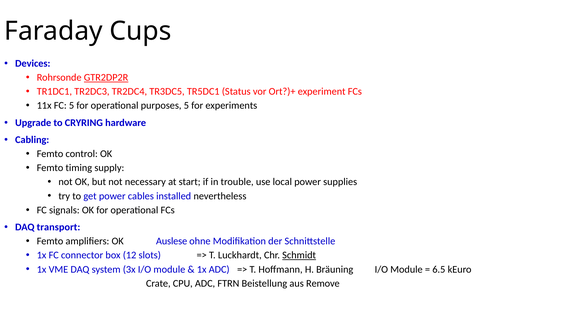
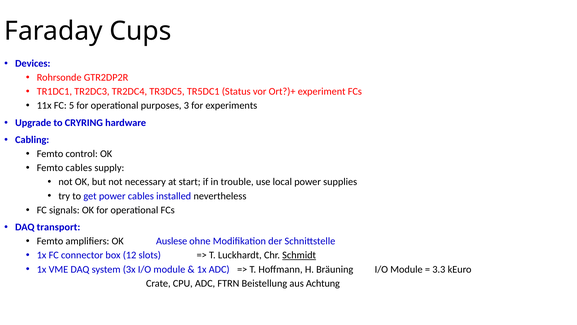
GTR2DP2R underline: present -> none (106, 77)
purposes 5: 5 -> 3 (186, 105)
Femto timing: timing -> cables (79, 168)
6.5: 6.5 -> 3.3 (439, 269)
Remove: Remove -> Achtung (323, 283)
